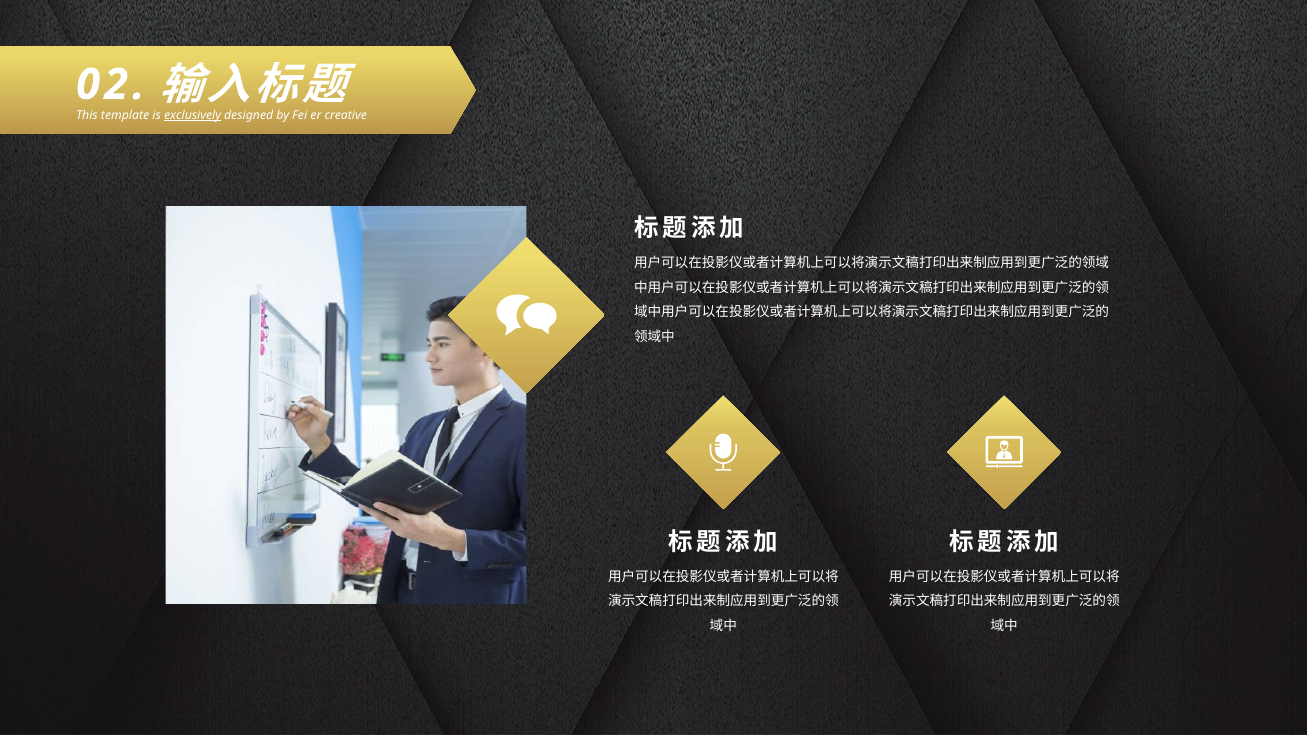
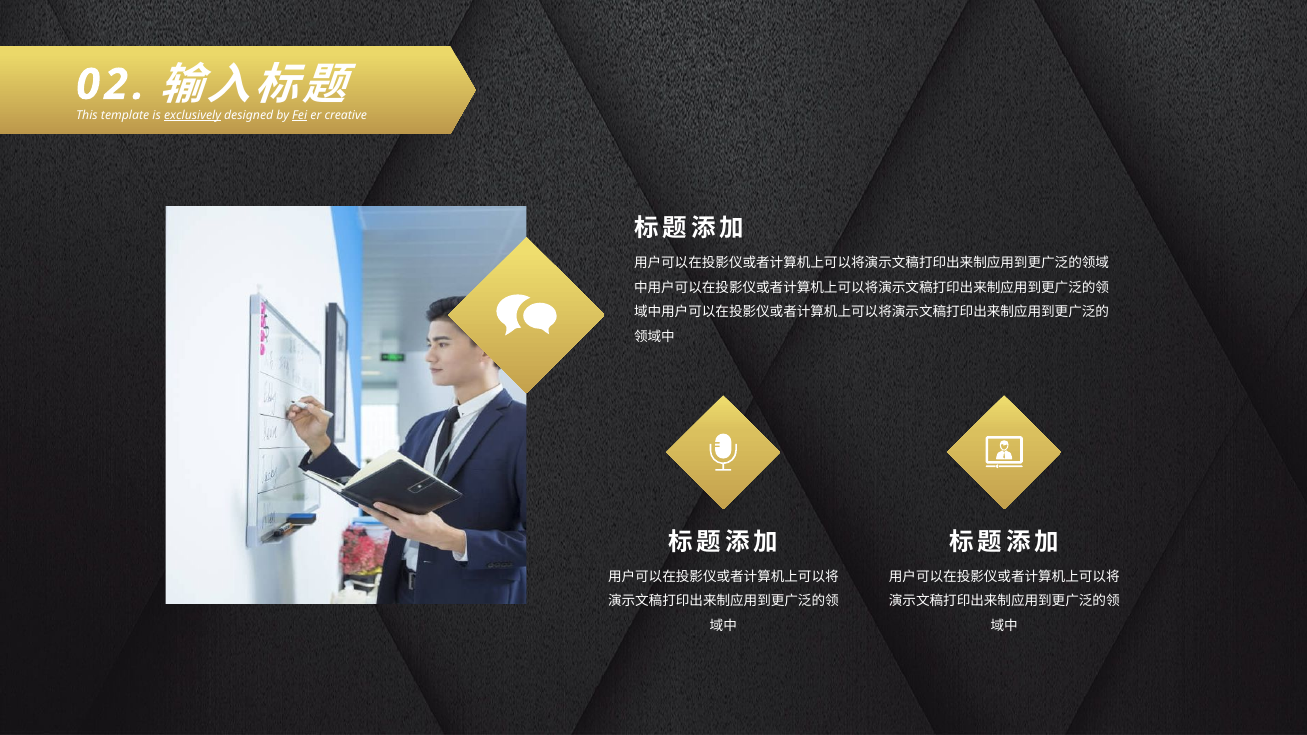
Fei underline: none -> present (300, 115)
